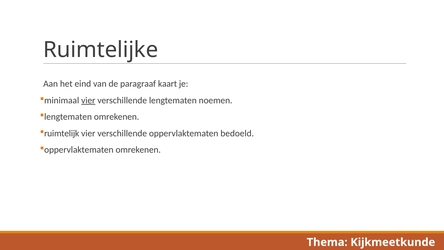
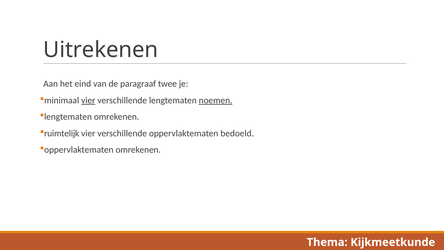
Ruimtelijke: Ruimtelijke -> Uitrekenen (101, 50)
kaart: kaart -> twee (167, 84)
noemen underline: none -> present (216, 100)
